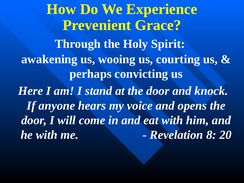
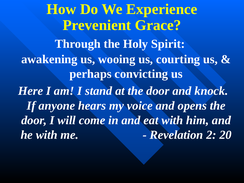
8: 8 -> 2 (211, 135)
